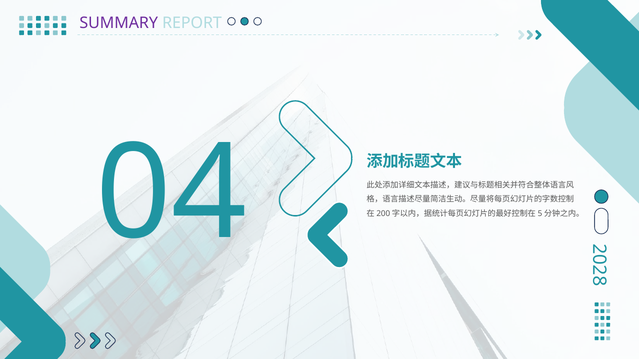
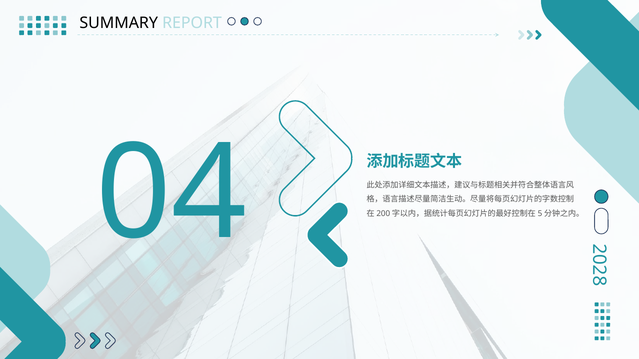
SUMMARY colour: purple -> black (119, 23)
